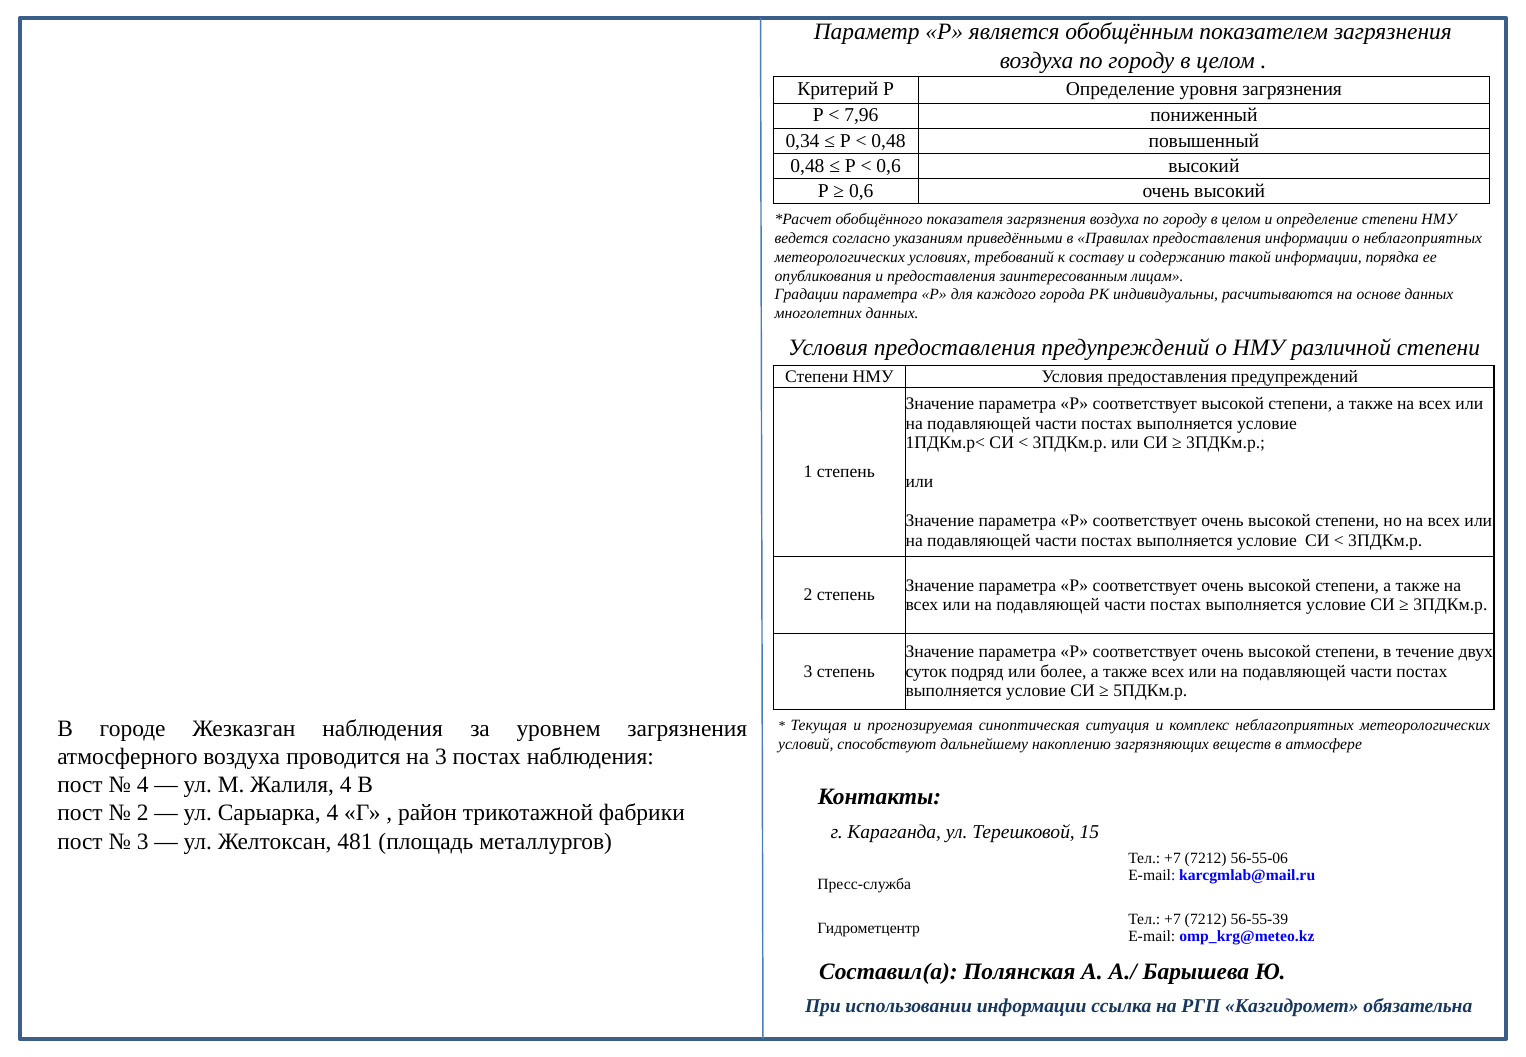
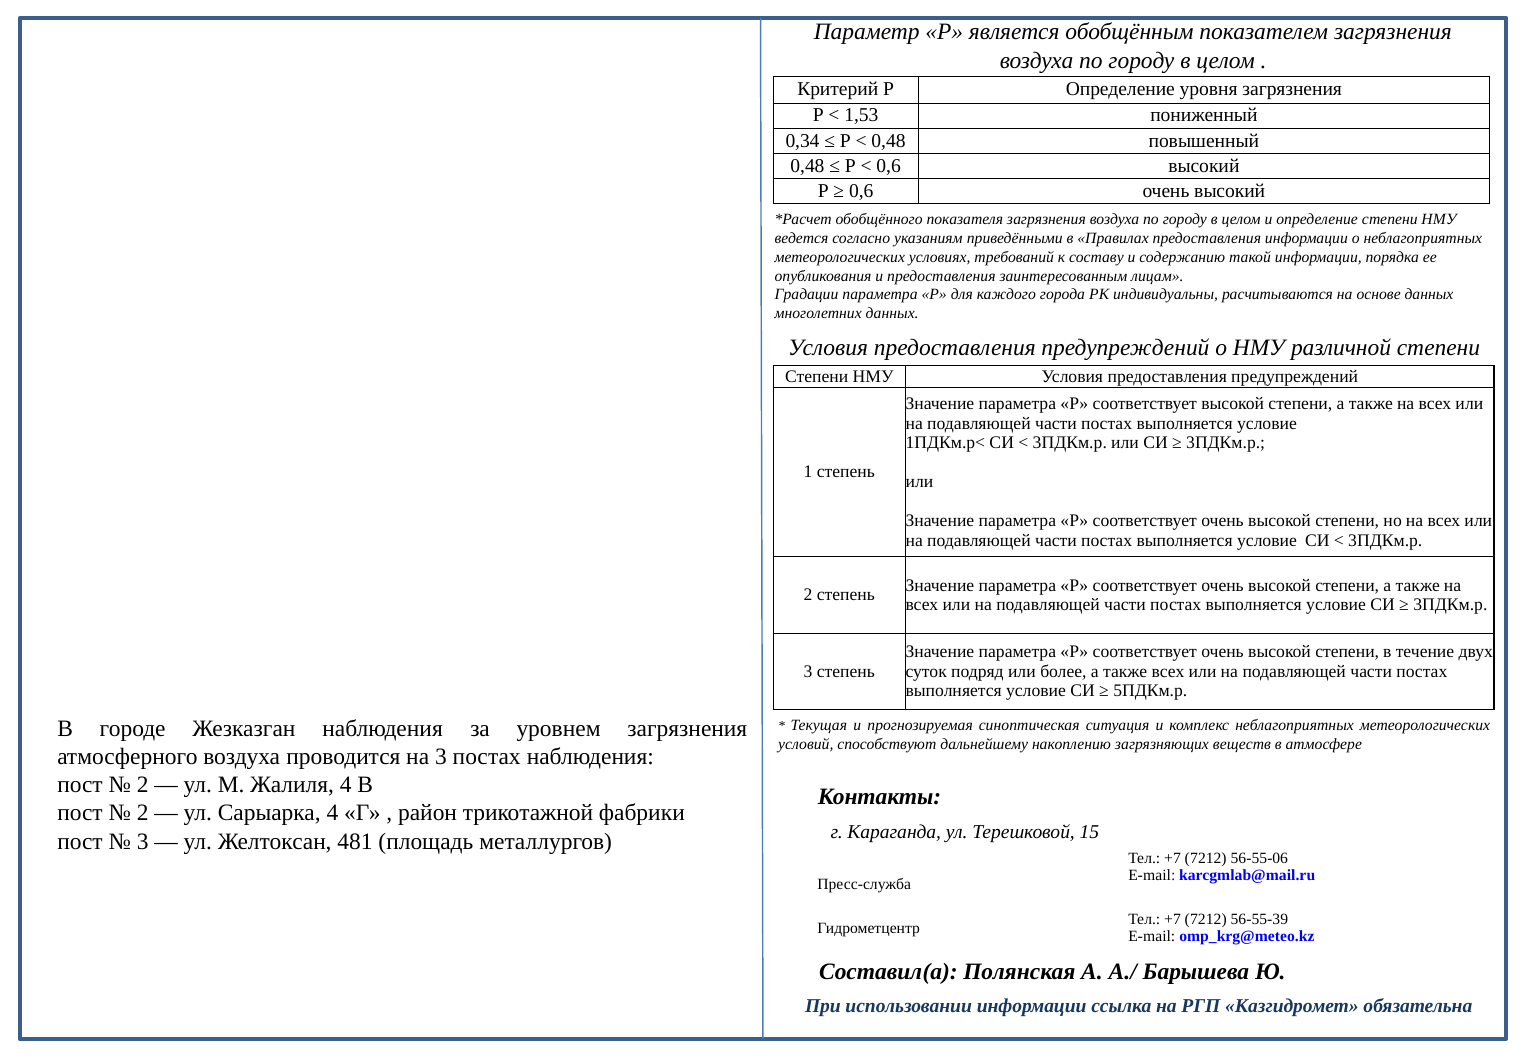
7,96: 7,96 -> 1,53 (861, 115)
4: 4 -> 2 (143, 785)
